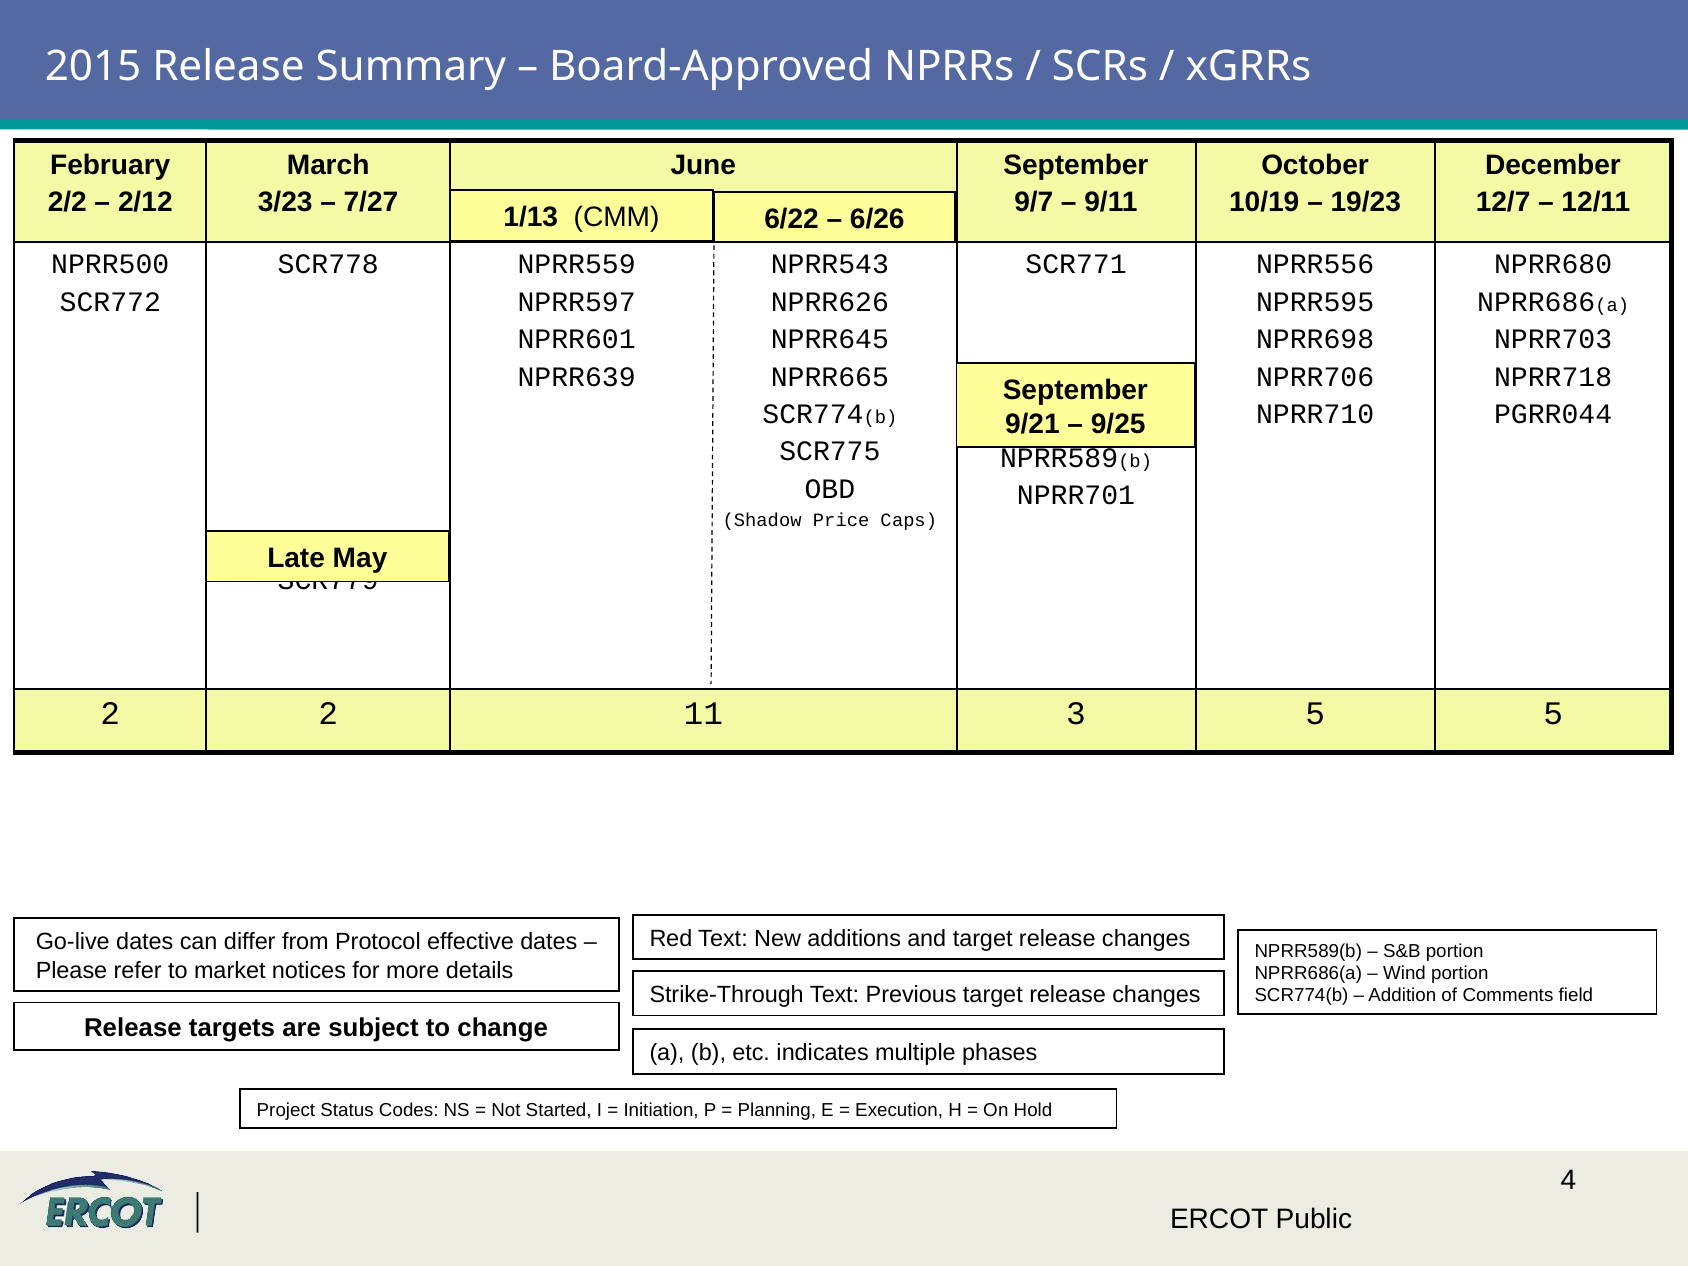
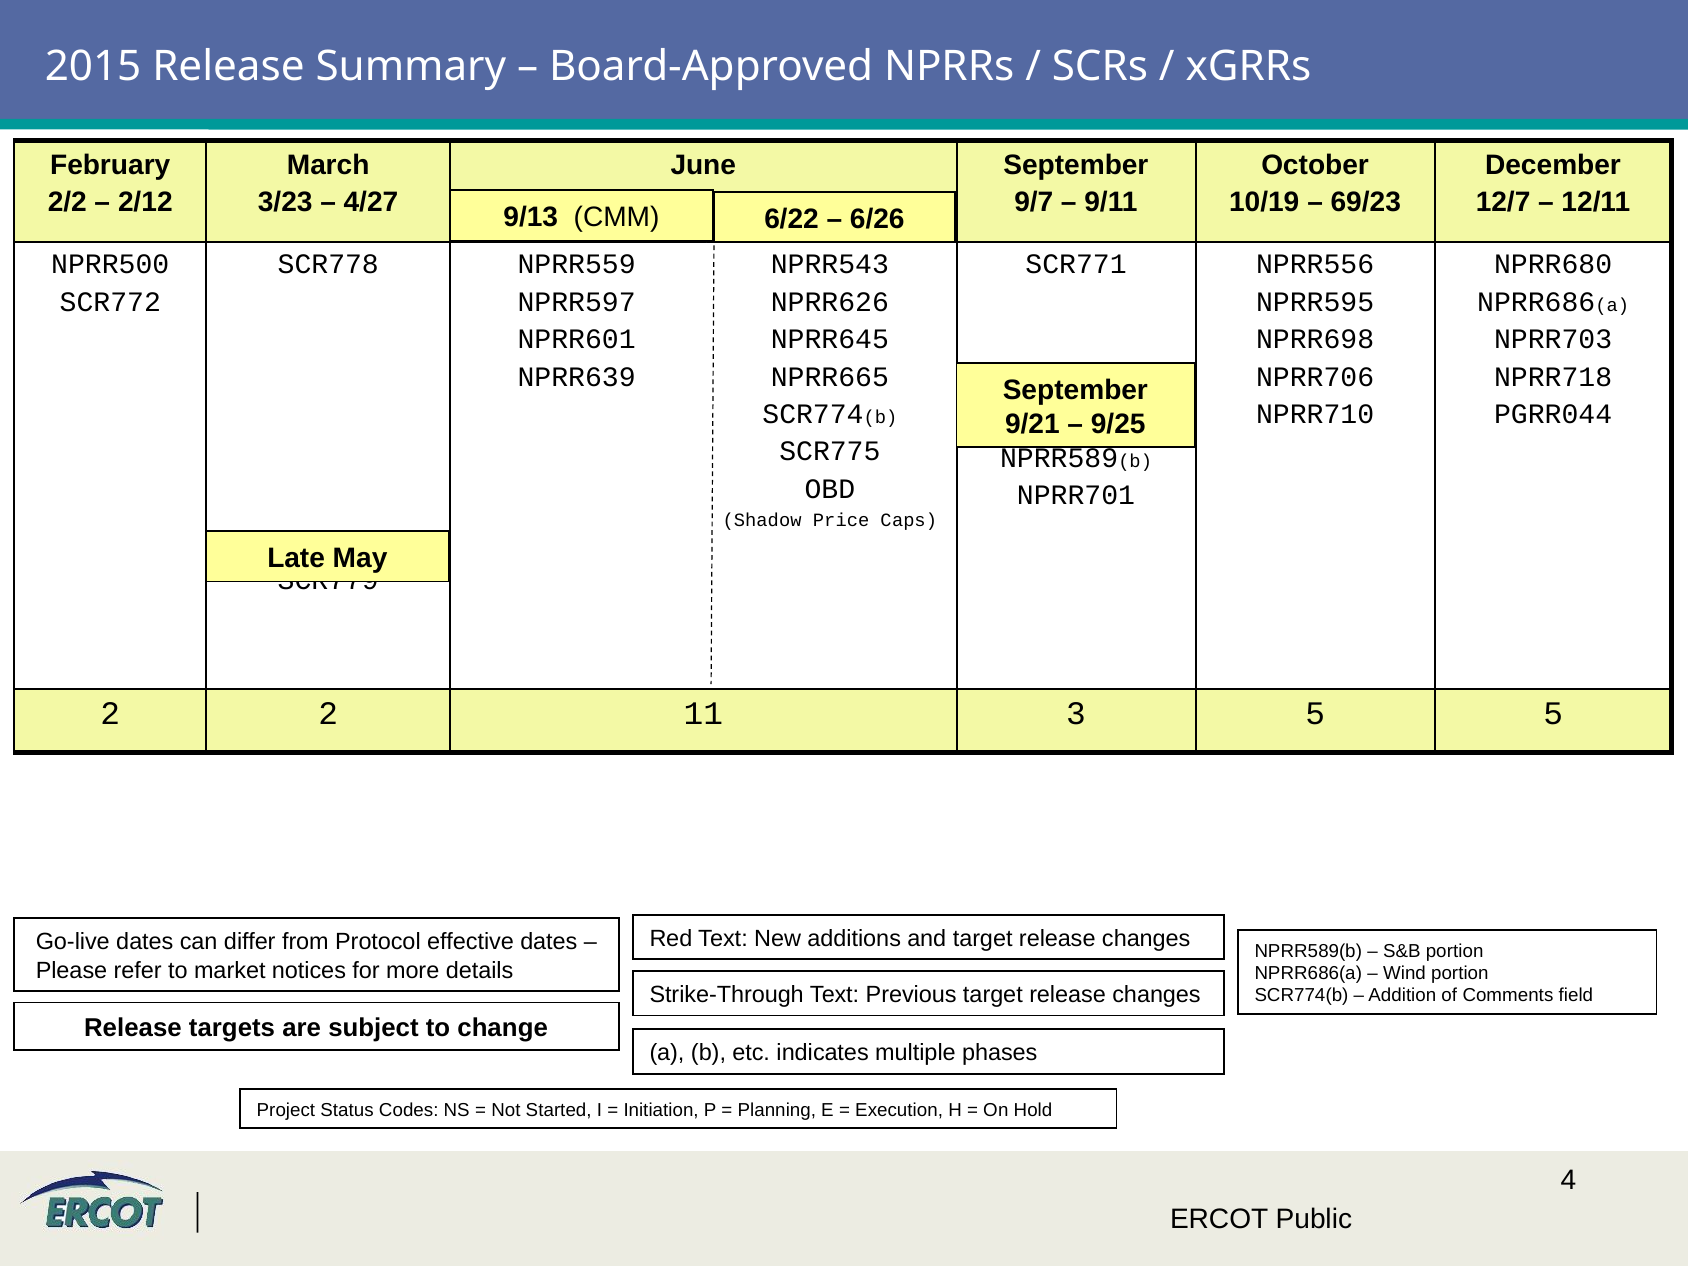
7/27: 7/27 -> 4/27 (371, 203)
19/23: 19/23 -> 69/23 (1366, 203)
1/13: 1/13 -> 9/13 (531, 217)
